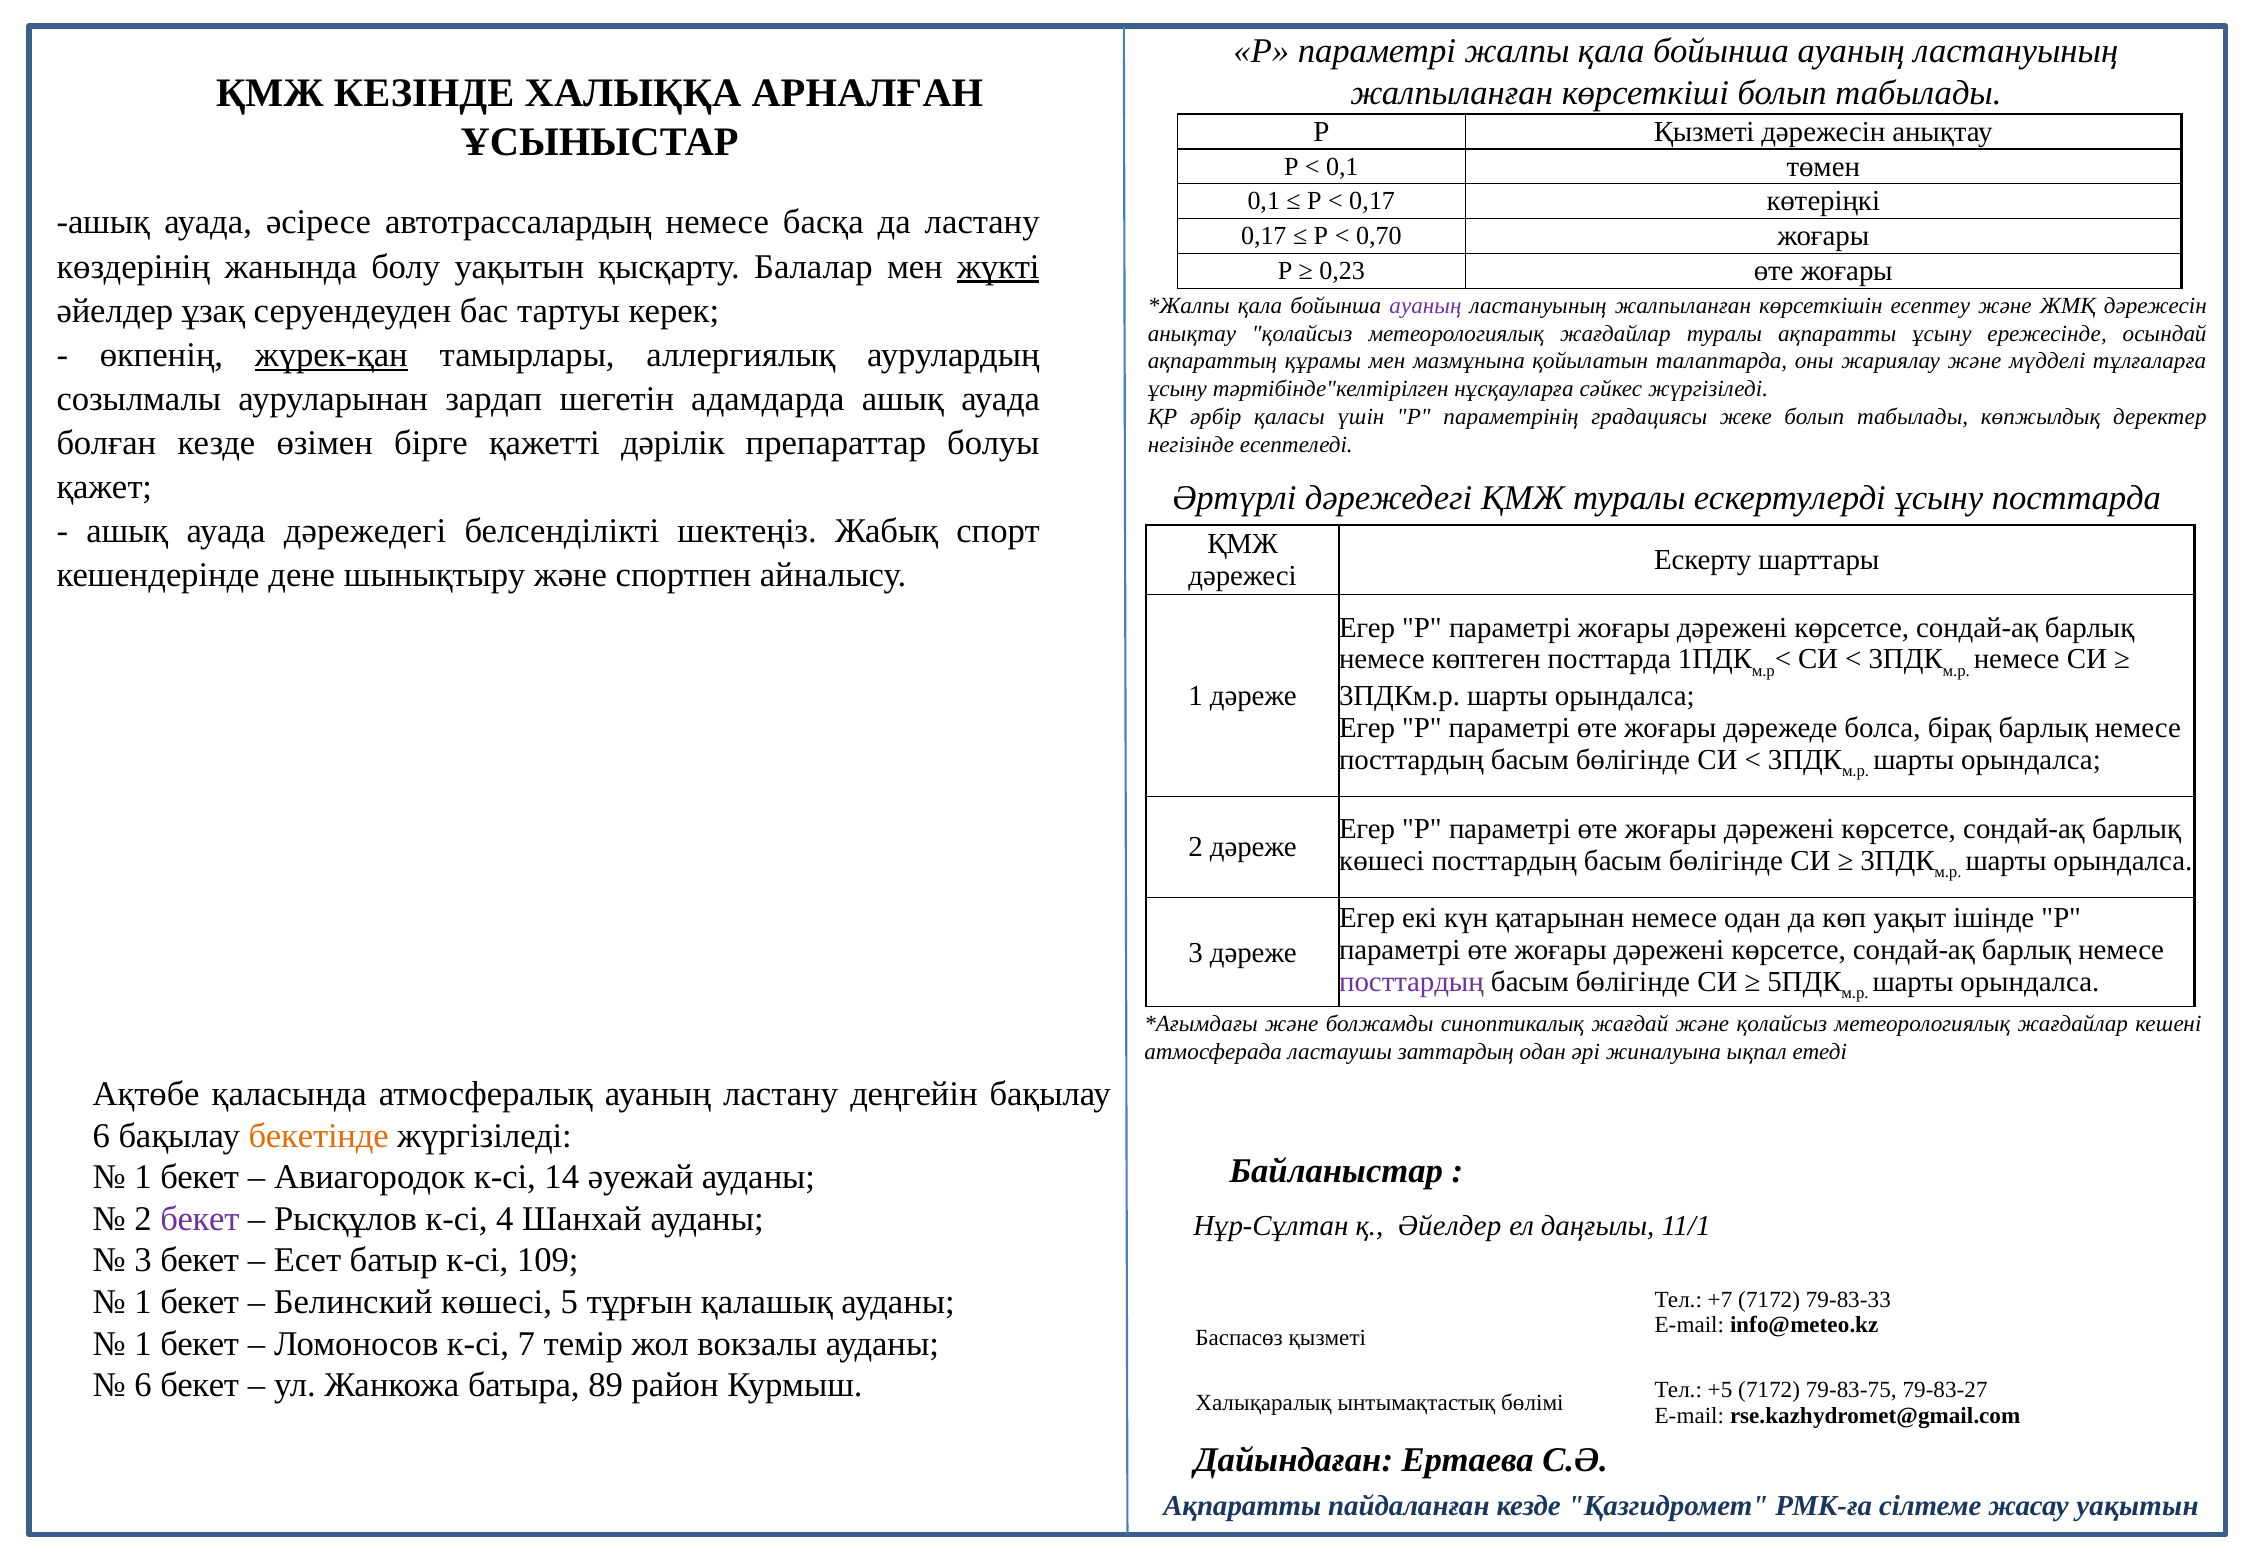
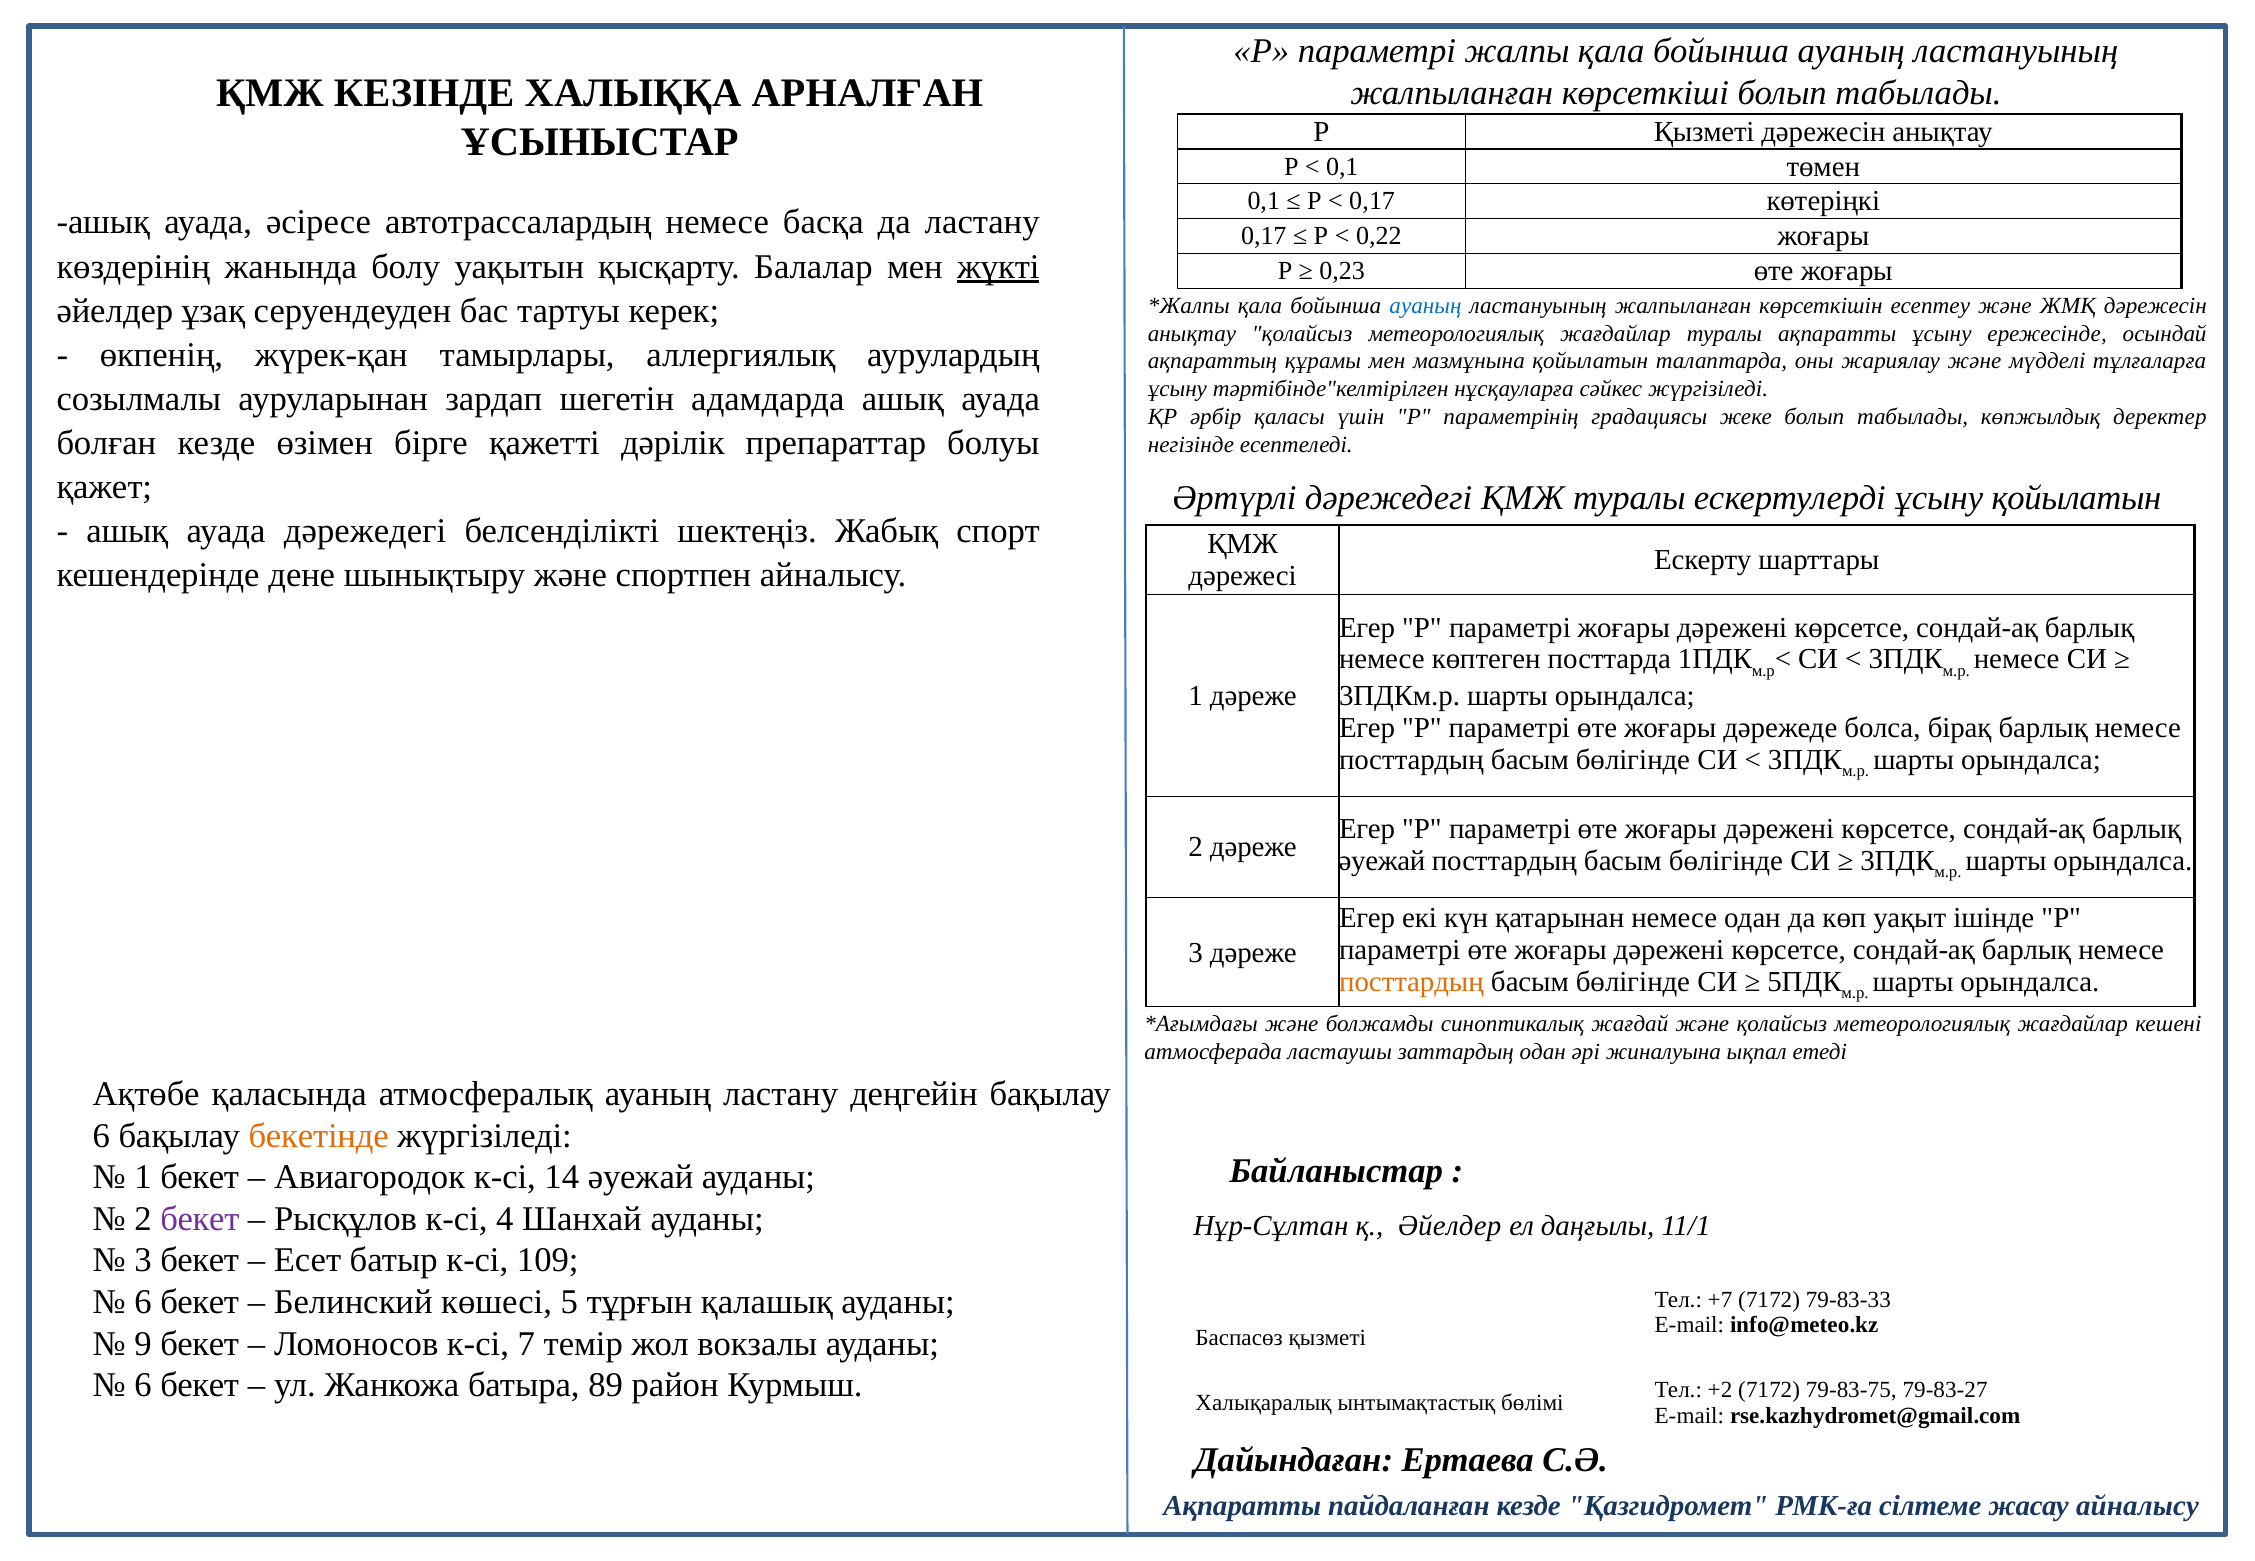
0,70: 0,70 -> 0,22 (1379, 236)
ауаның colour: purple -> blue (1425, 306)
жүрек-қан underline: present -> none (331, 355)
ұсыну посттарда: посттарда -> қойылатын (2076, 498)
көшесі: көшесі -> әуежай (1382, 861)
посттардың colour: purple -> orange (1411, 982)
1: 1 -> 6 (143, 1302)
1: 1 -> 9 (143, 1344)
+5: +5 -> +2 (1720, 1390)
жасау уақытын: уақытын -> айналысу (2138, 1506)
